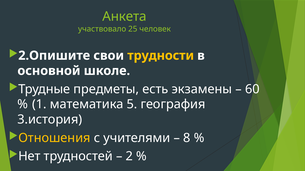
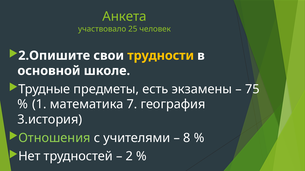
60: 60 -> 75 (252, 89)
5: 5 -> 7 (132, 105)
Отношения colour: yellow -> light green (54, 138)
